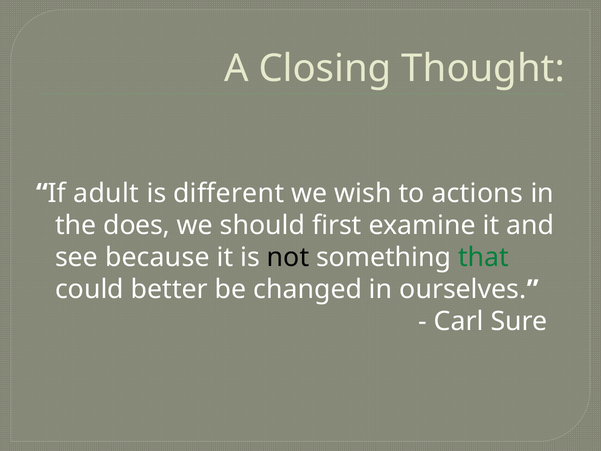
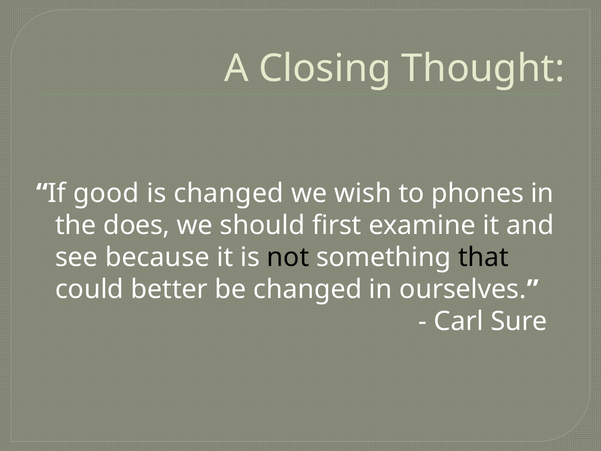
adult: adult -> good (106, 193)
is different: different -> changed (229, 193)
actions: actions -> phones (478, 193)
that colour: green -> black (484, 257)
